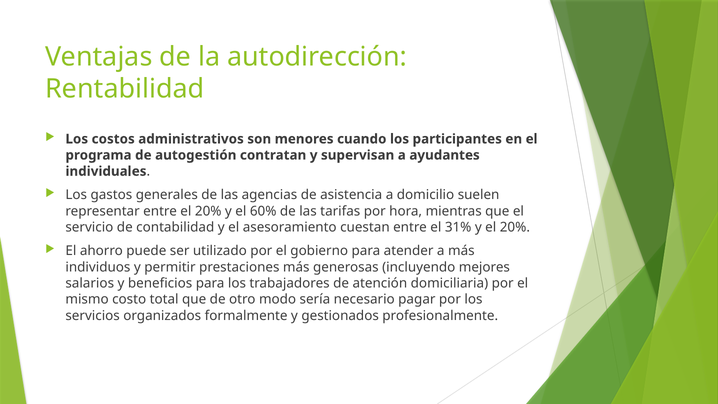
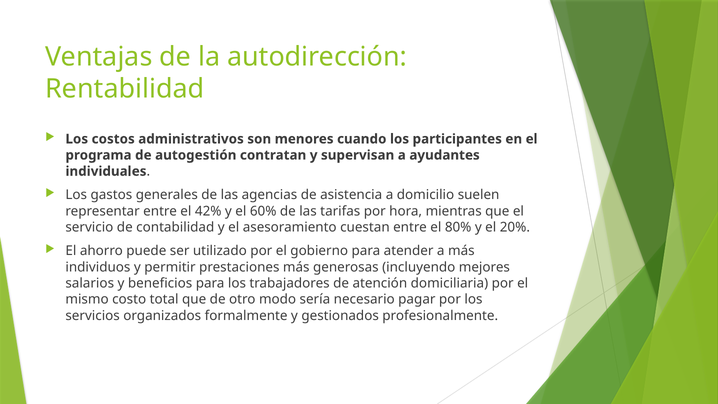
entre el 20%: 20% -> 42% (208, 211)
31%: 31% -> 80% (458, 227)
